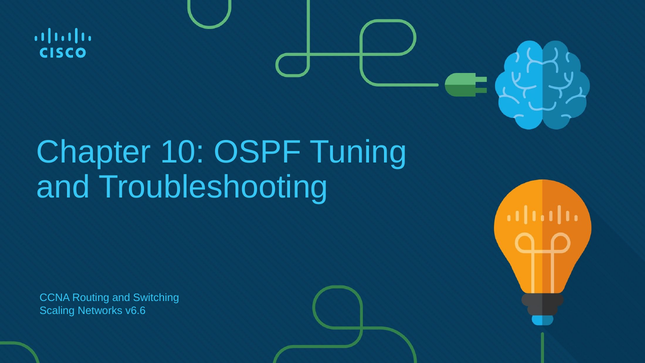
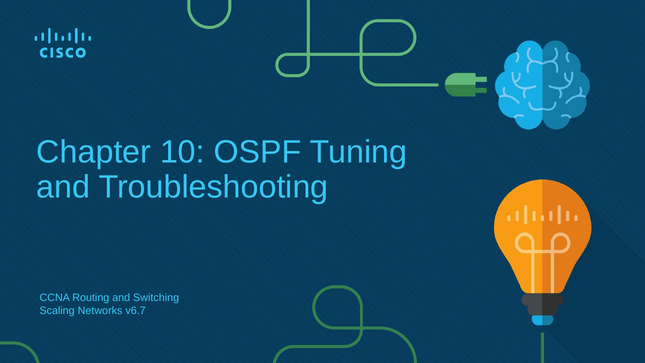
v6.6: v6.6 -> v6.7 (136, 310)
